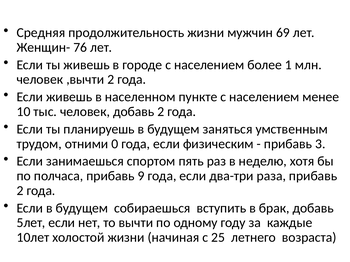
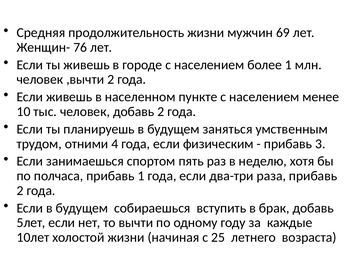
0: 0 -> 4 (115, 144)
прибавь 9: 9 -> 1 (141, 176)
